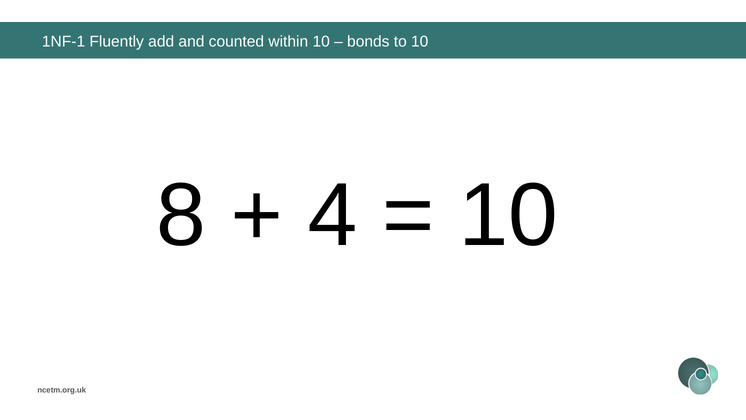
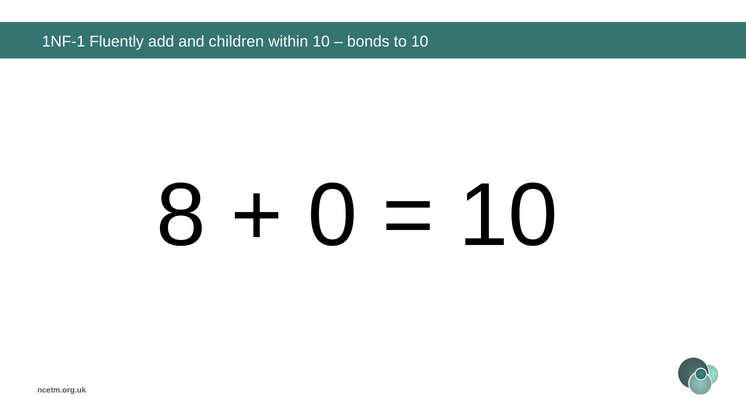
counted: counted -> children (236, 42)
4: 4 -> 0 (332, 215)
